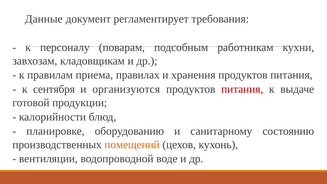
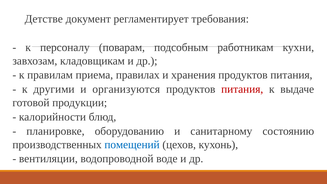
Данные: Данные -> Детстве (44, 19)
сентября: сентября -> другими (54, 89)
помещений colour: orange -> blue (132, 145)
